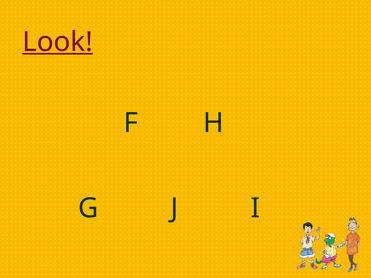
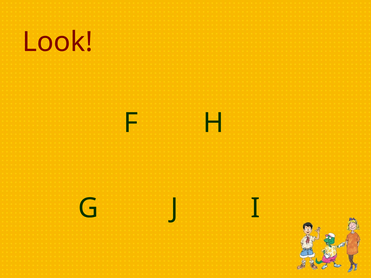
Look underline: present -> none (58, 42)
